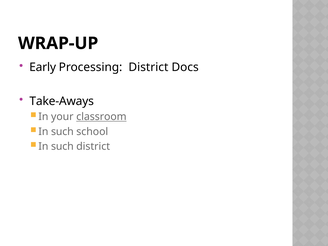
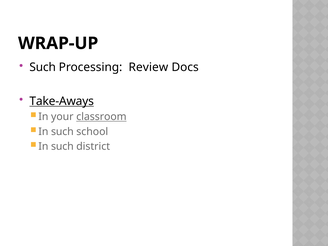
Early: Early -> Such (43, 67)
Processing District: District -> Review (148, 67)
Take-Aways underline: none -> present (62, 101)
